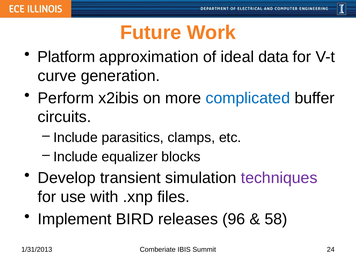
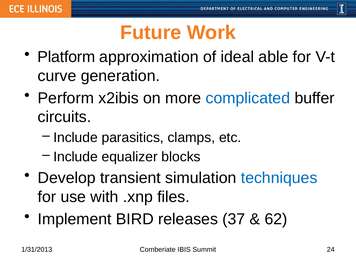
data: data -> able (273, 57)
techniques colour: purple -> blue (279, 178)
96: 96 -> 37 (234, 219)
58: 58 -> 62 (276, 219)
